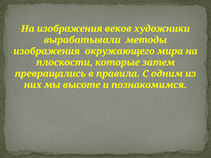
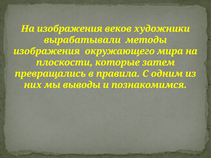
высоте: высоте -> выводы (82, 85)
